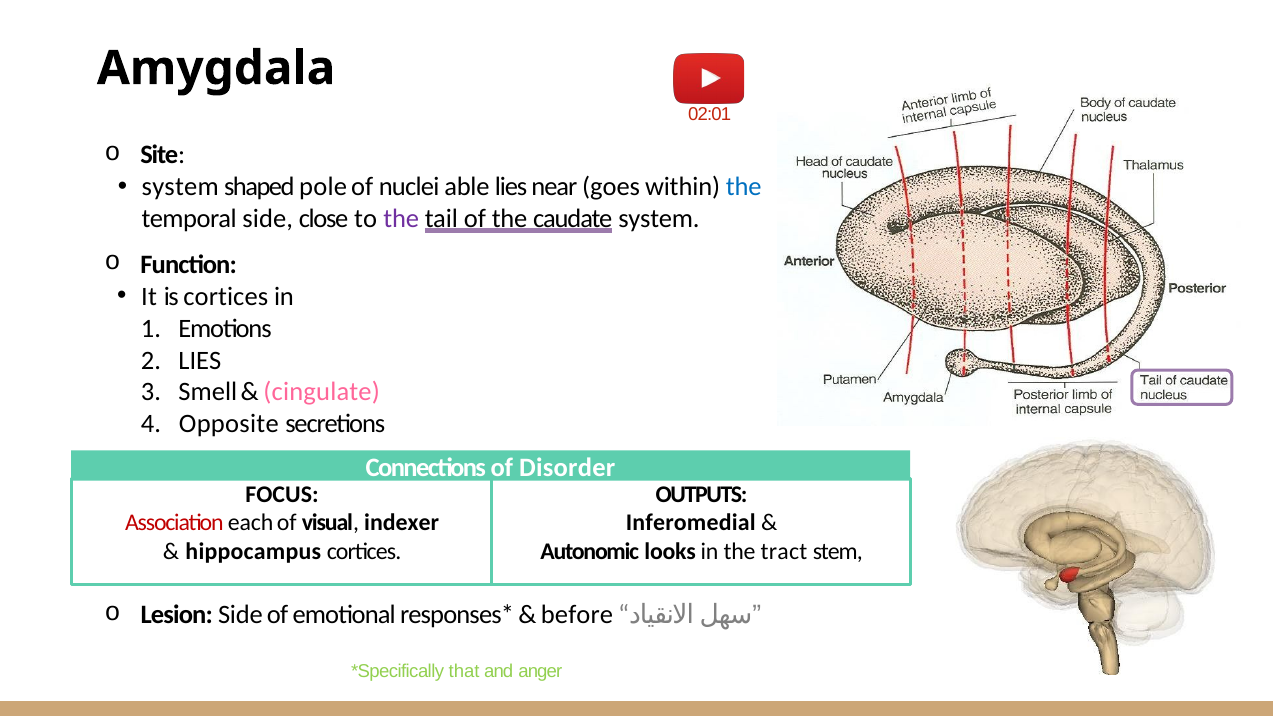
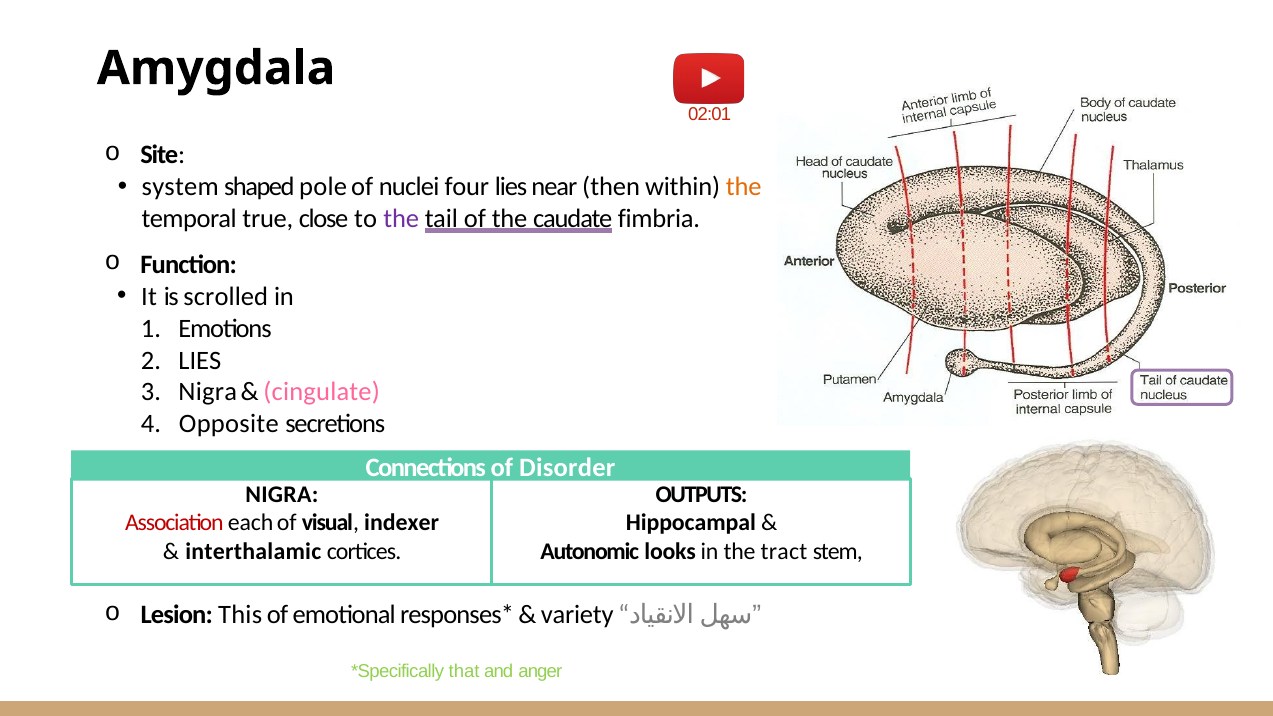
able: able -> four (467, 187)
goes: goes -> then (611, 187)
the colour: blue -> orange (744, 187)
temporal side: side -> true (268, 219)
system: system -> fimbria (659, 219)
is cortices: cortices -> scrolled (226, 297)
Smell: Smell -> Nigra (208, 392)
FOCUS: FOCUS -> NIGRA (282, 494)
Inferomedial: Inferomedial -> Hippocampal (691, 523)
hippocampus: hippocampus -> interthalamic (253, 552)
Lesion Side: Side -> This (240, 615)
before: before -> variety (577, 615)
